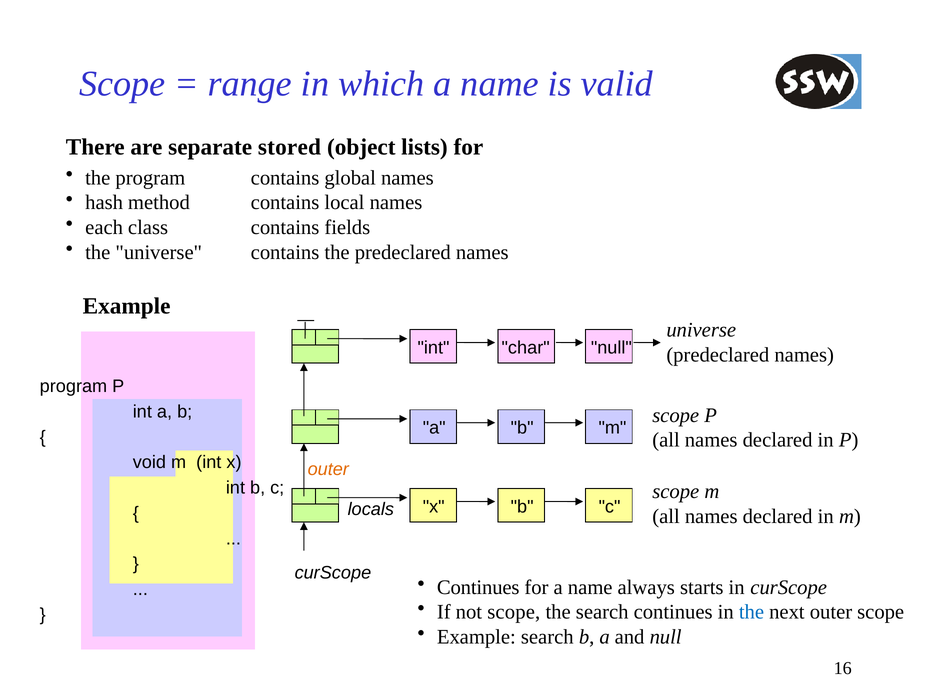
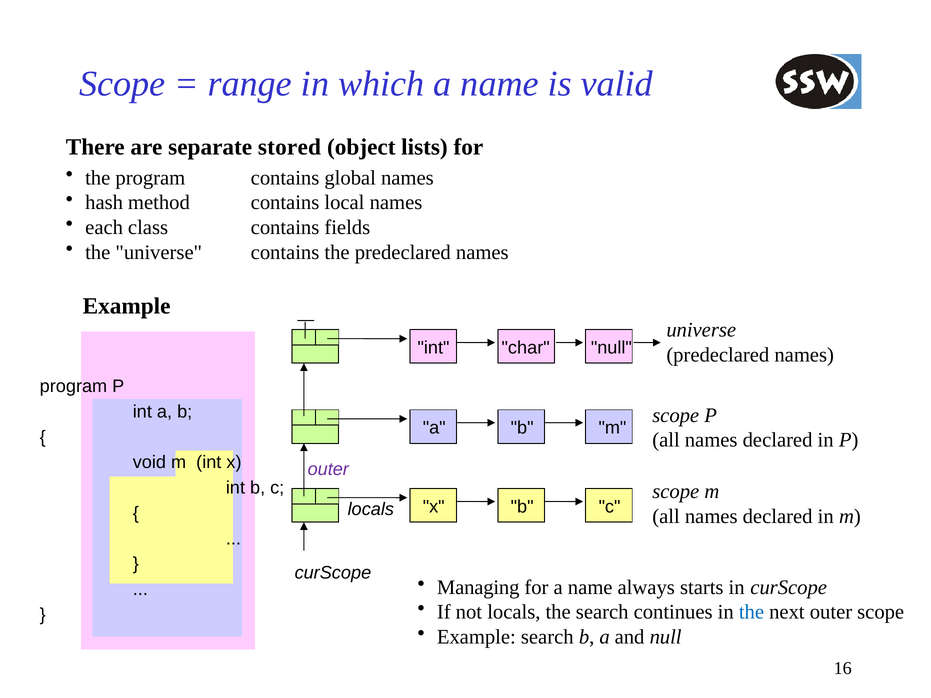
outer colour: orange -> purple (328, 469)
Continues: Continues -> Managing (478, 587)
not scope: scope -> locals (514, 612)
